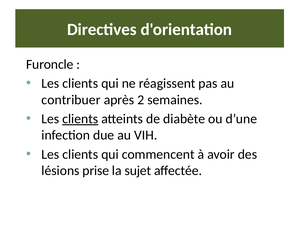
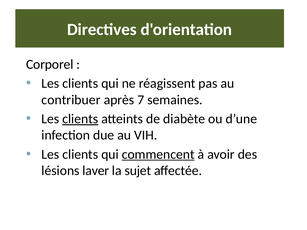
Furoncle: Furoncle -> Corporel (50, 64)
2: 2 -> 7 (141, 100)
commencent underline: none -> present (158, 154)
prise: prise -> laver (96, 171)
